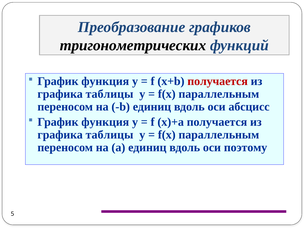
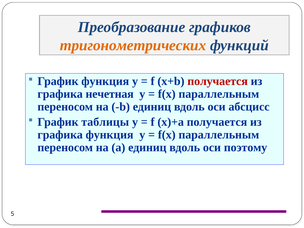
тригонометрических colour: black -> orange (133, 45)
таблицы: таблицы -> нечетная (110, 94)
функция: функция -> таблицы (105, 122)
таблицы: таблицы -> функция (110, 135)
